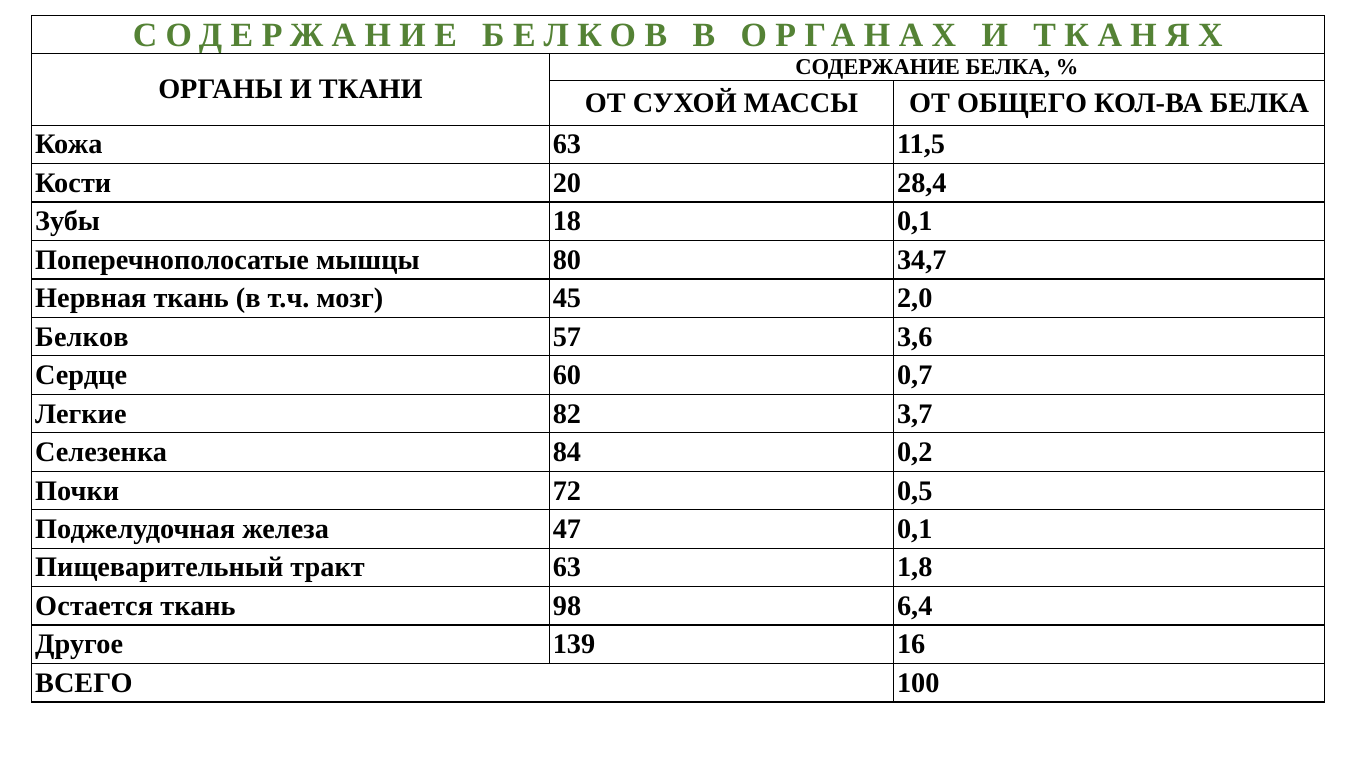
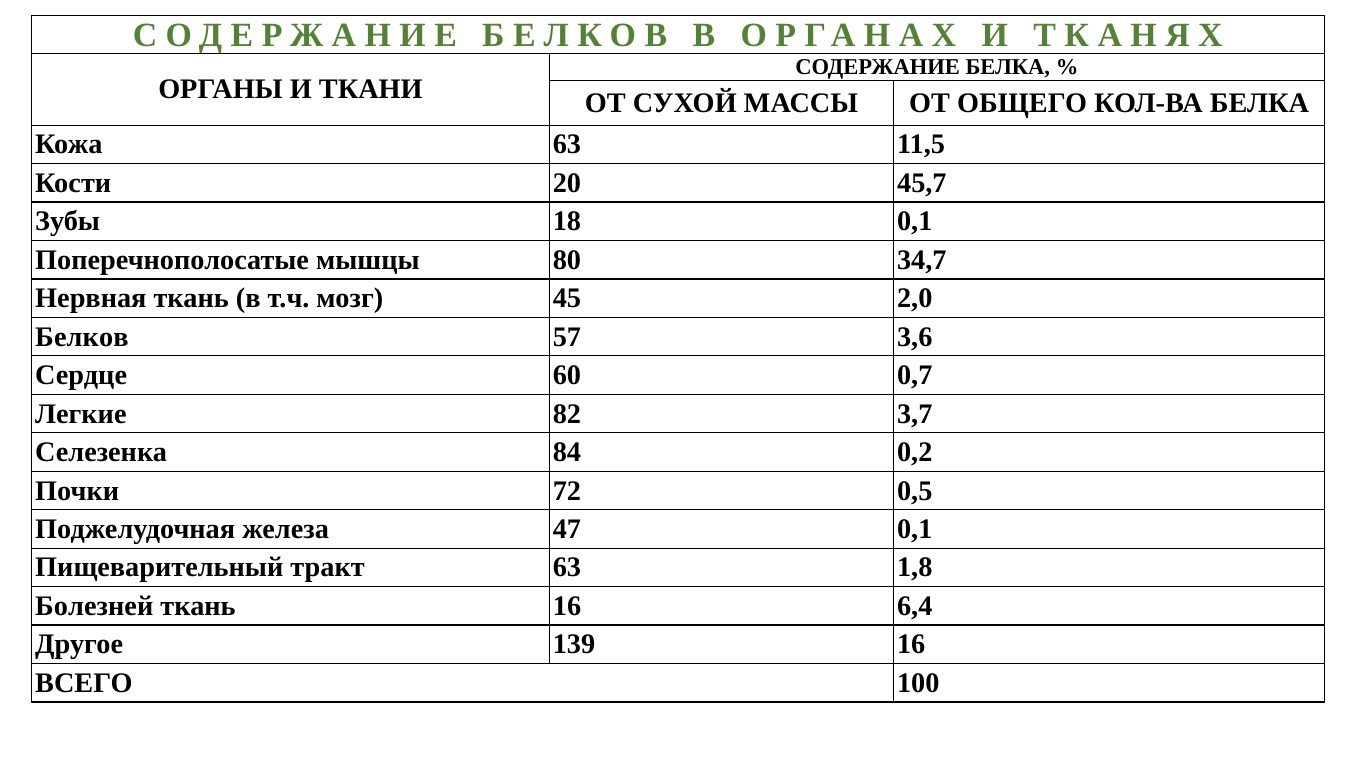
28,4: 28,4 -> 45,7 (922, 183)
Остается: Остается -> Болезней (94, 606)
ткань 98: 98 -> 16 (567, 606)
